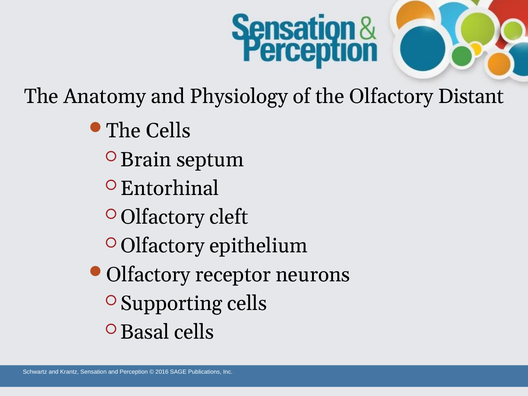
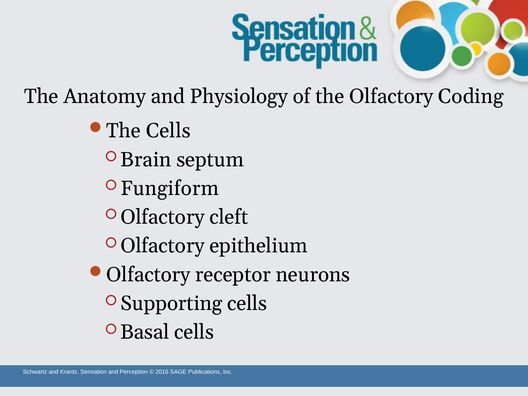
Distant: Distant -> Coding (471, 96)
Entorhinal: Entorhinal -> Fungiform (170, 188)
